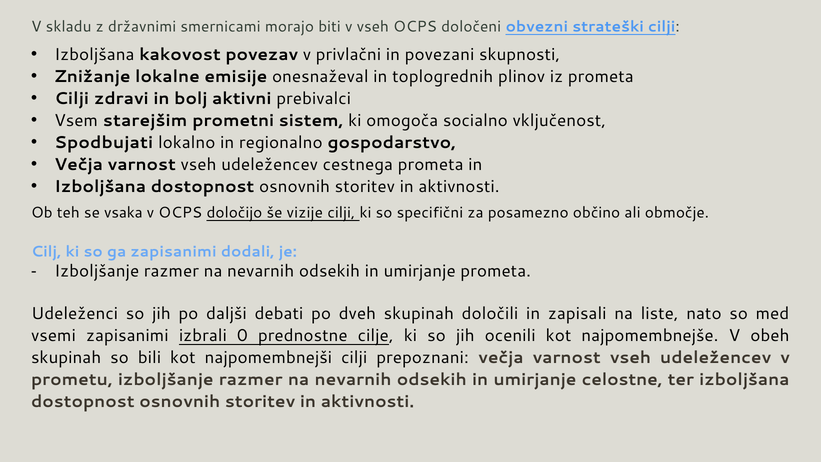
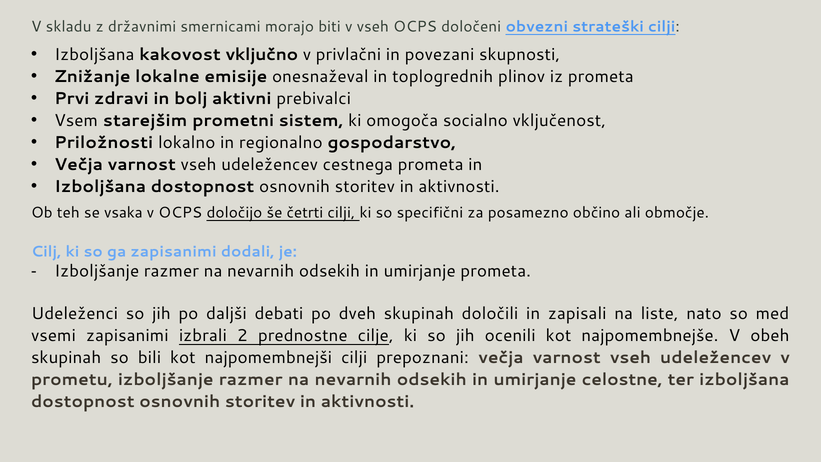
povezav: povezav -> vključno (262, 54)
Cilji: Cilji -> Prvi (72, 98)
Spodbujati: Spodbujati -> Priložnosti (104, 142)
vizije: vizije -> četrti (305, 212)
0: 0 -> 2 (242, 336)
